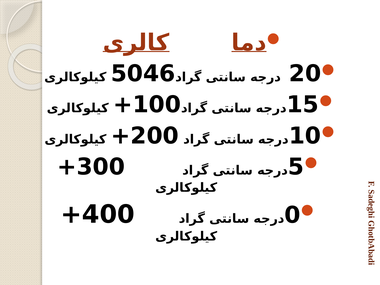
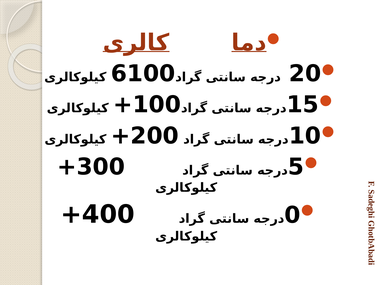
5046: 5046 -> 6100 (143, 74)
